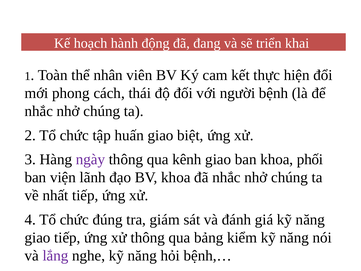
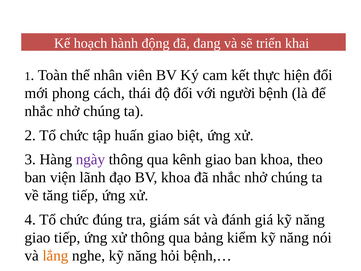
phối: phối -> theo (310, 159)
nhất: nhất -> tăng (55, 195)
lắng colour: purple -> orange (55, 256)
